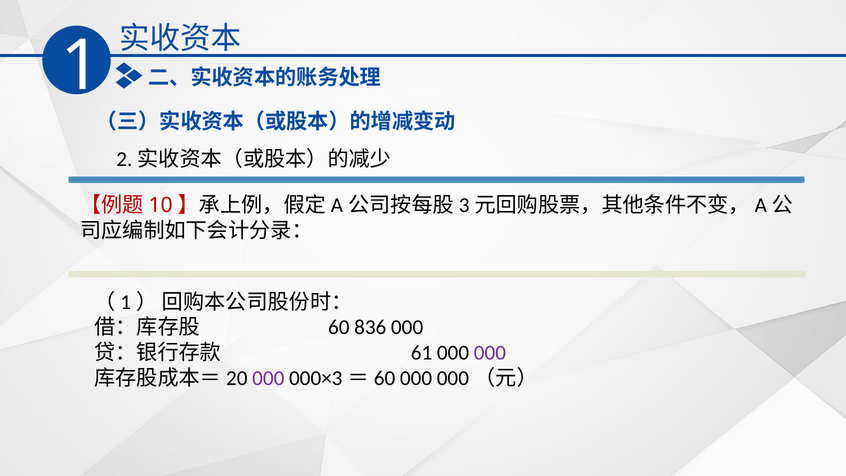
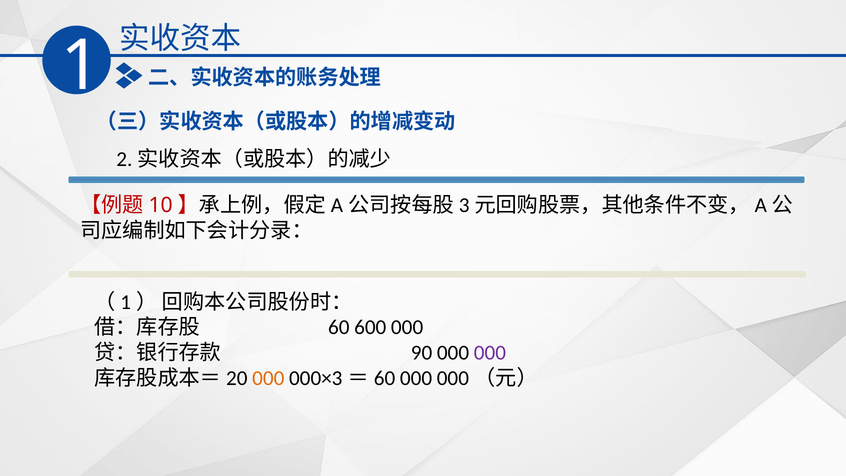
836: 836 -> 600 (370, 327)
61: 61 -> 90 (422, 353)
000 colour: purple -> orange (268, 378)
